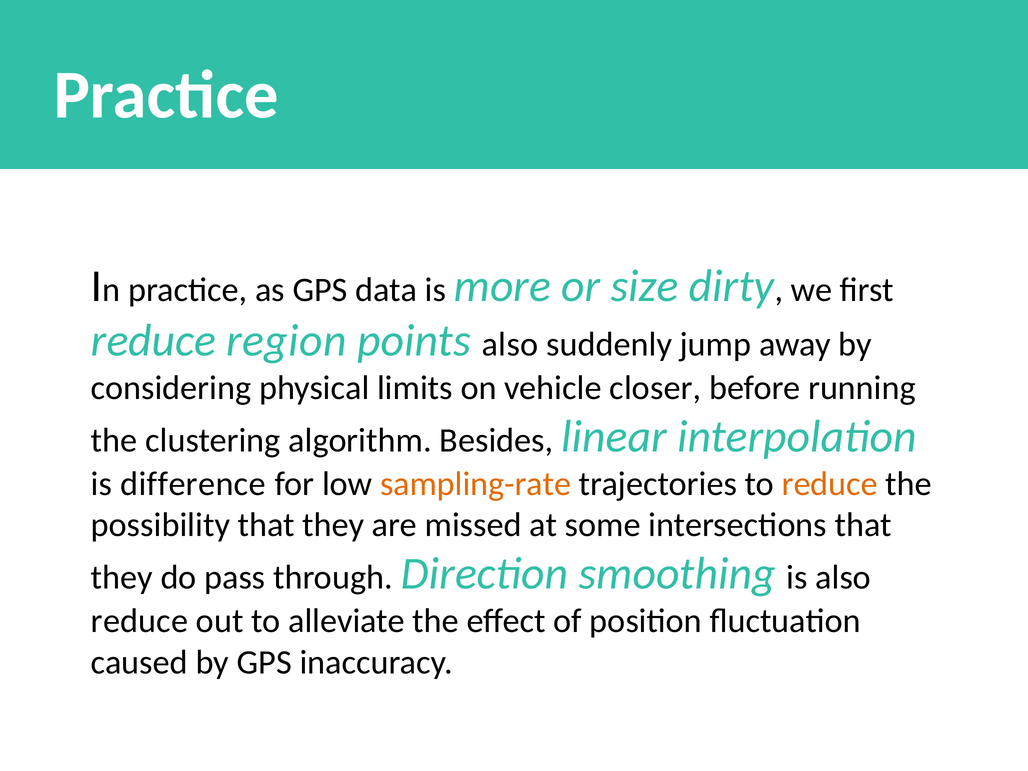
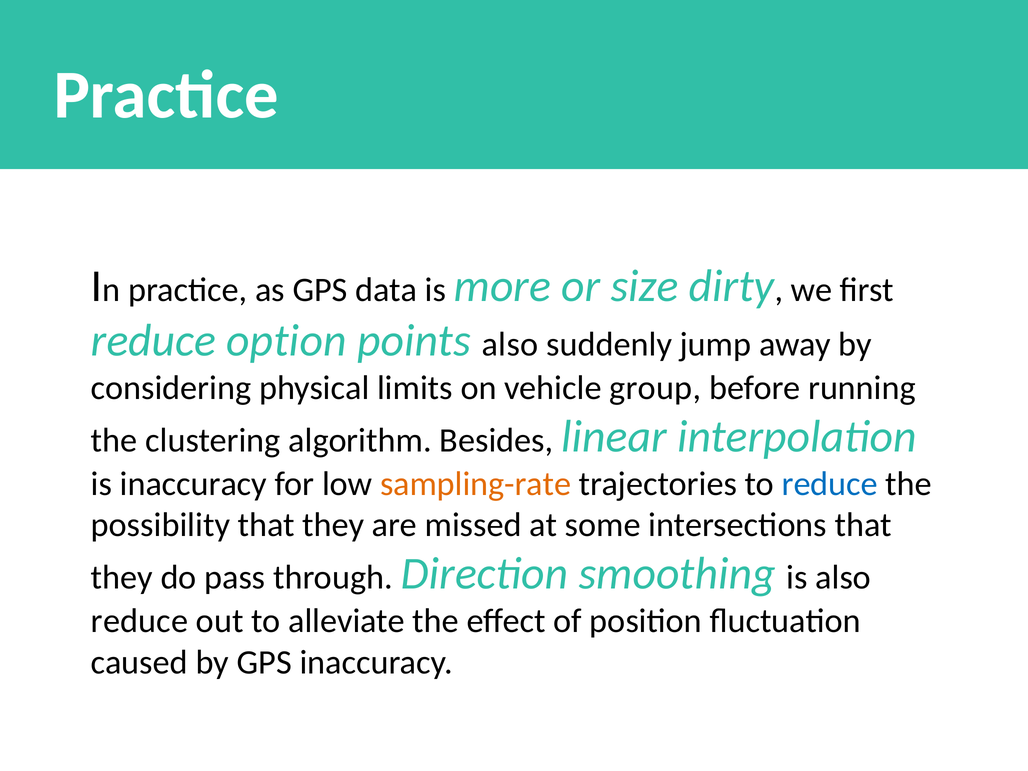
region: region -> option (286, 341)
closer: closer -> group (655, 388)
is difference: difference -> inaccuracy (193, 484)
reduce colour: orange -> blue (830, 484)
